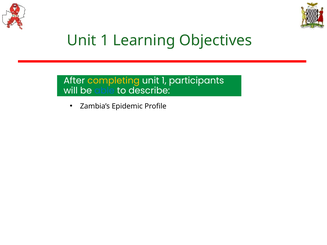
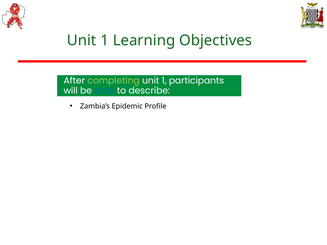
completing colour: yellow -> light green (114, 81)
